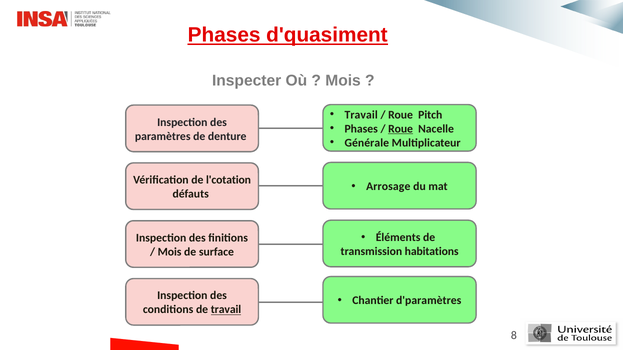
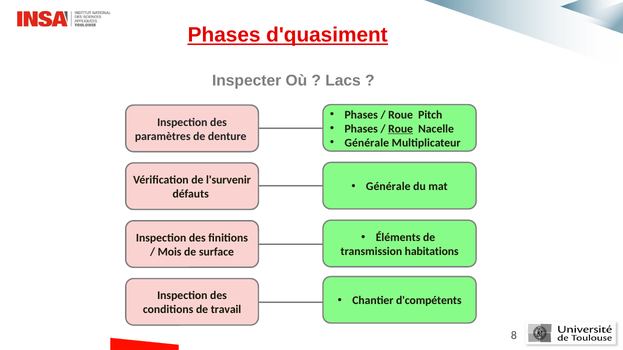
Mois: Mois -> Lacs (343, 81)
Travail: Travail -> Phases (361, 115)
l'cotation: l'cotation -> l'survenir (228, 180)
Arrosage: Arrosage -> Générale (388, 187)
d'paramètres: d'paramètres -> d'compétents (429, 301)
travail underline: present -> none (226, 310)
